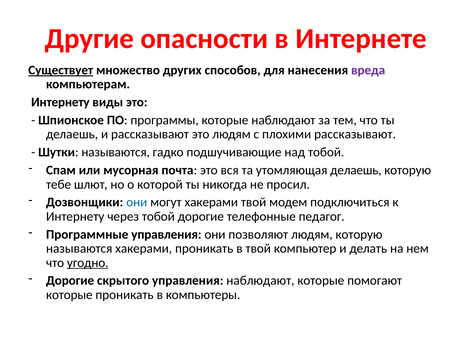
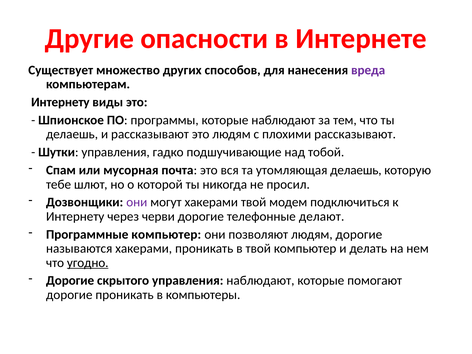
Существует underline: present -> none (61, 70)
Шутки называются: называются -> управления (116, 152)
они colour: blue -> purple (137, 202)
через тобой: тобой -> черви (158, 216)
педагог: педагог -> делают (322, 216)
Программные управления: управления -> компьютер (166, 234)
людям которую: которую -> дорогие (359, 234)
которые: которые -> дорогие (69, 295)
